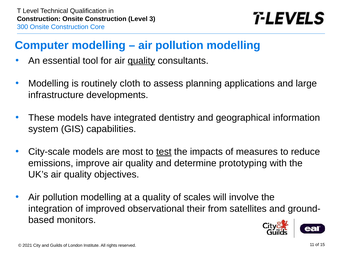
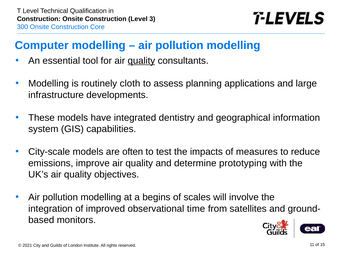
most: most -> often (133, 152)
test underline: present -> none (164, 152)
a quality: quality -> begins (156, 198)
their: their -> time (196, 209)
